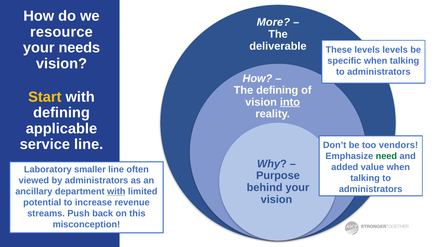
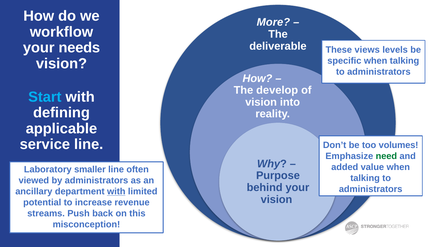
resource: resource -> workflow (61, 32)
These levels: levels -> views (367, 50)
The defining: defining -> develop (277, 90)
Start colour: yellow -> light blue (45, 97)
into underline: present -> none (290, 102)
vendors: vendors -> volumes (399, 145)
